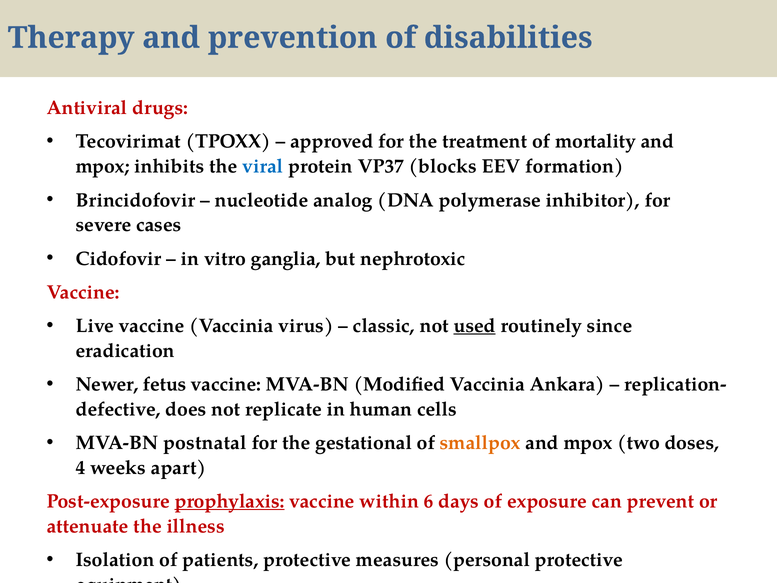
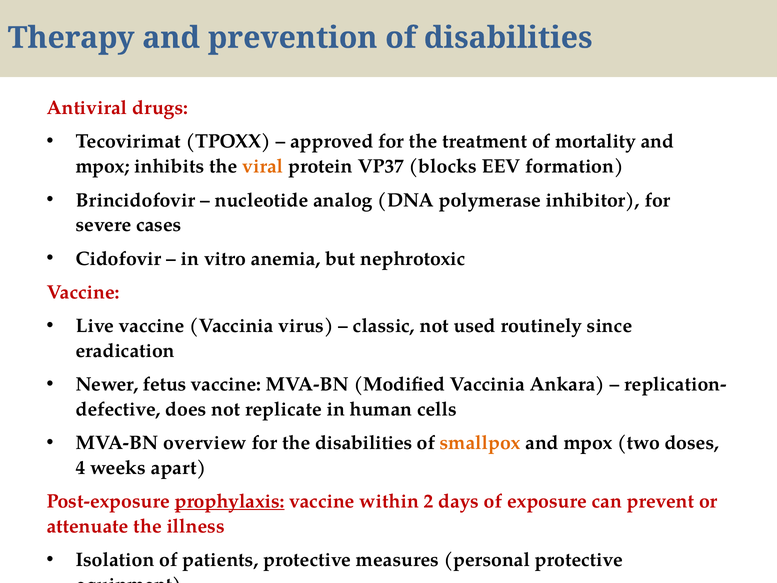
viral colour: blue -> orange (263, 166)
ganglia: ganglia -> anemia (286, 259)
used underline: present -> none (475, 326)
postnatal: postnatal -> overview (205, 443)
the gestational: gestational -> disabilities (364, 443)
6: 6 -> 2 (429, 501)
